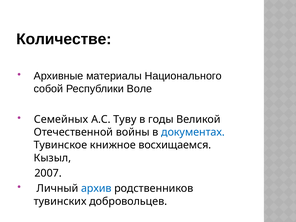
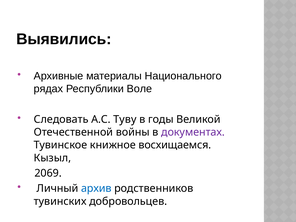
Количестве: Количестве -> Выявились (64, 39)
собой: собой -> рядах (48, 89)
Семейных: Семейных -> Следовать (61, 119)
документах colour: blue -> purple (193, 132)
2007: 2007 -> 2069 (48, 173)
